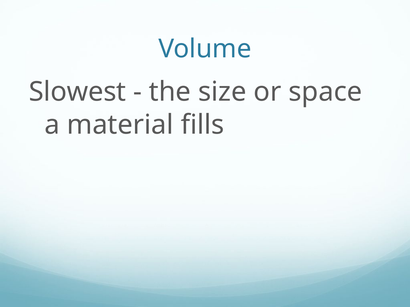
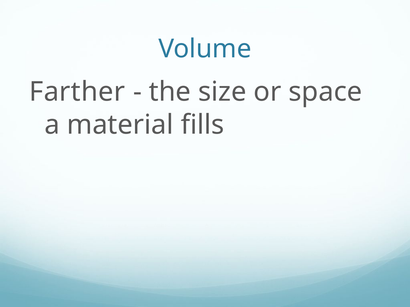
Slowest: Slowest -> Farther (77, 92)
